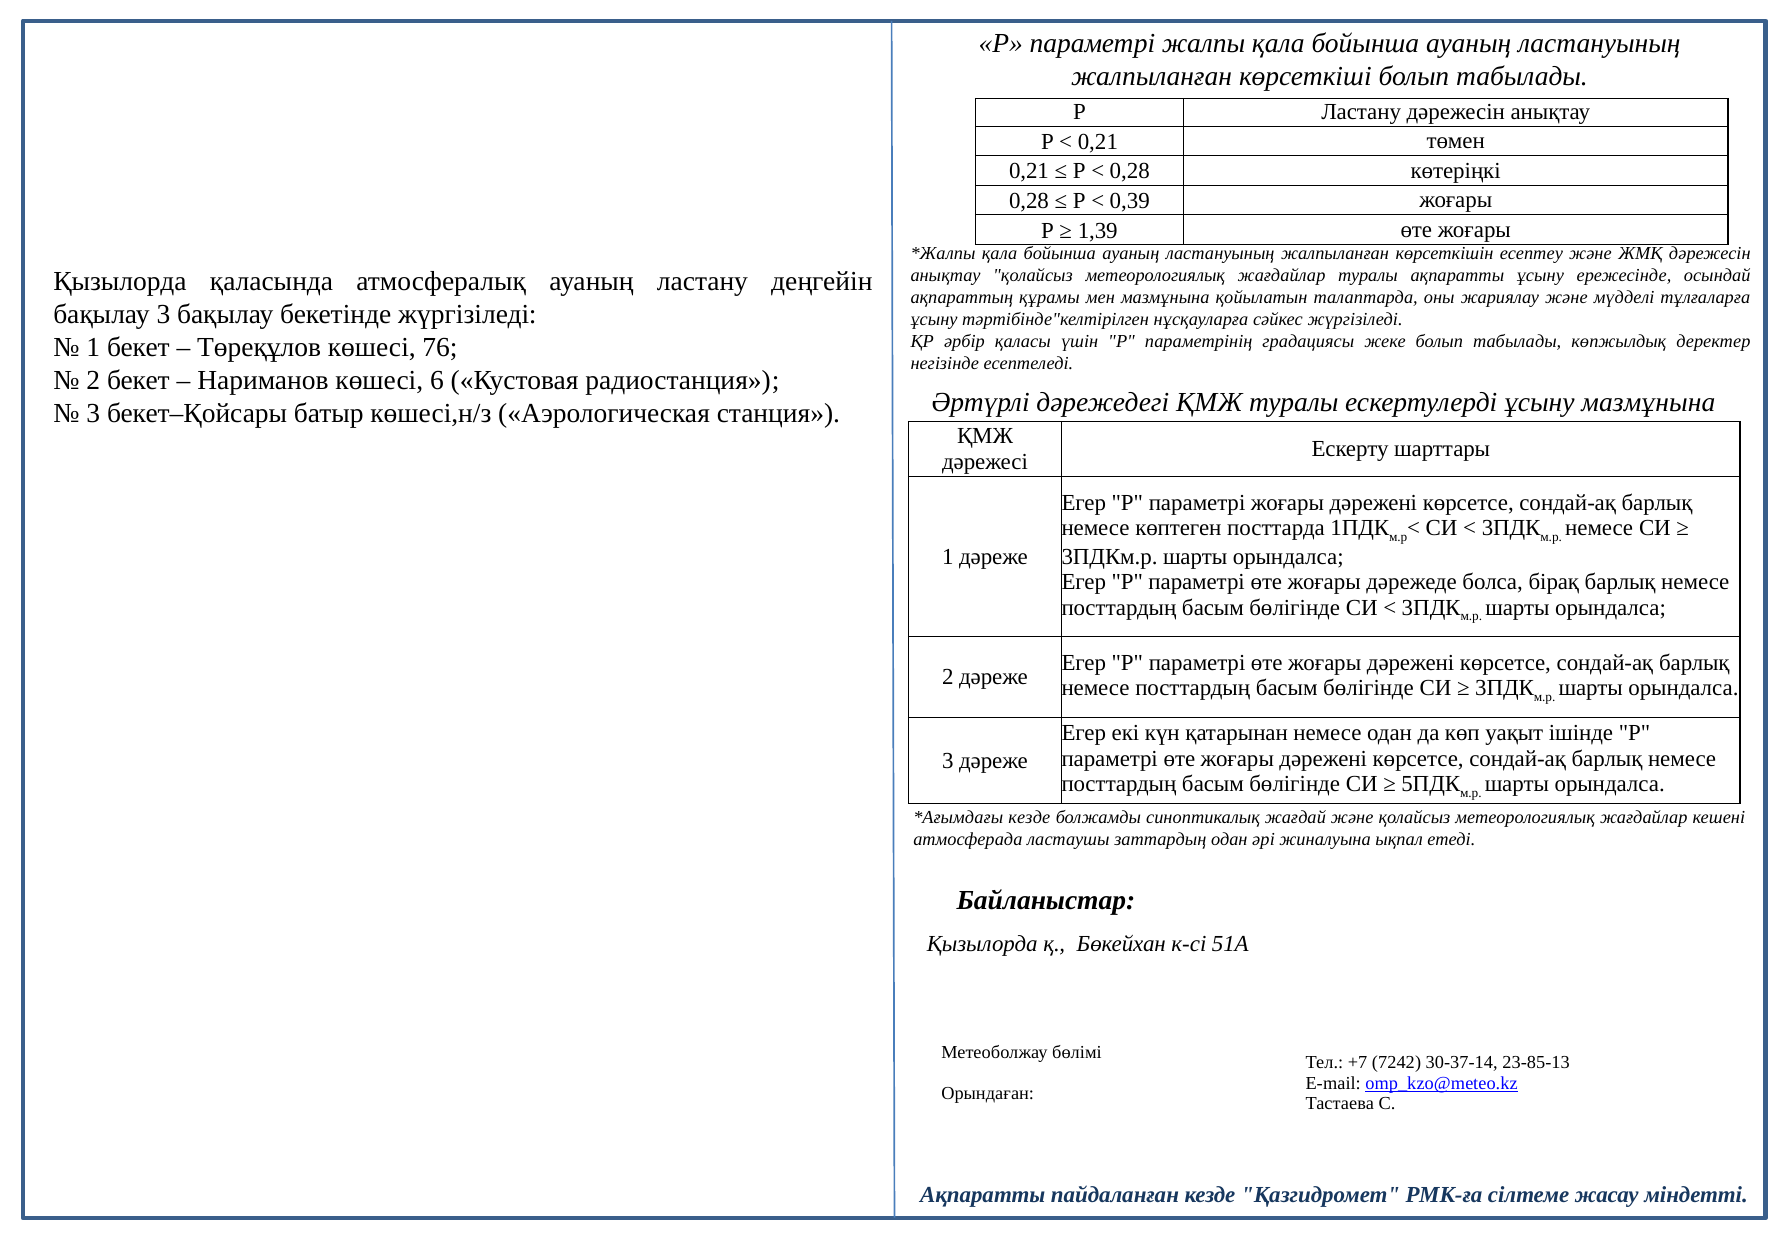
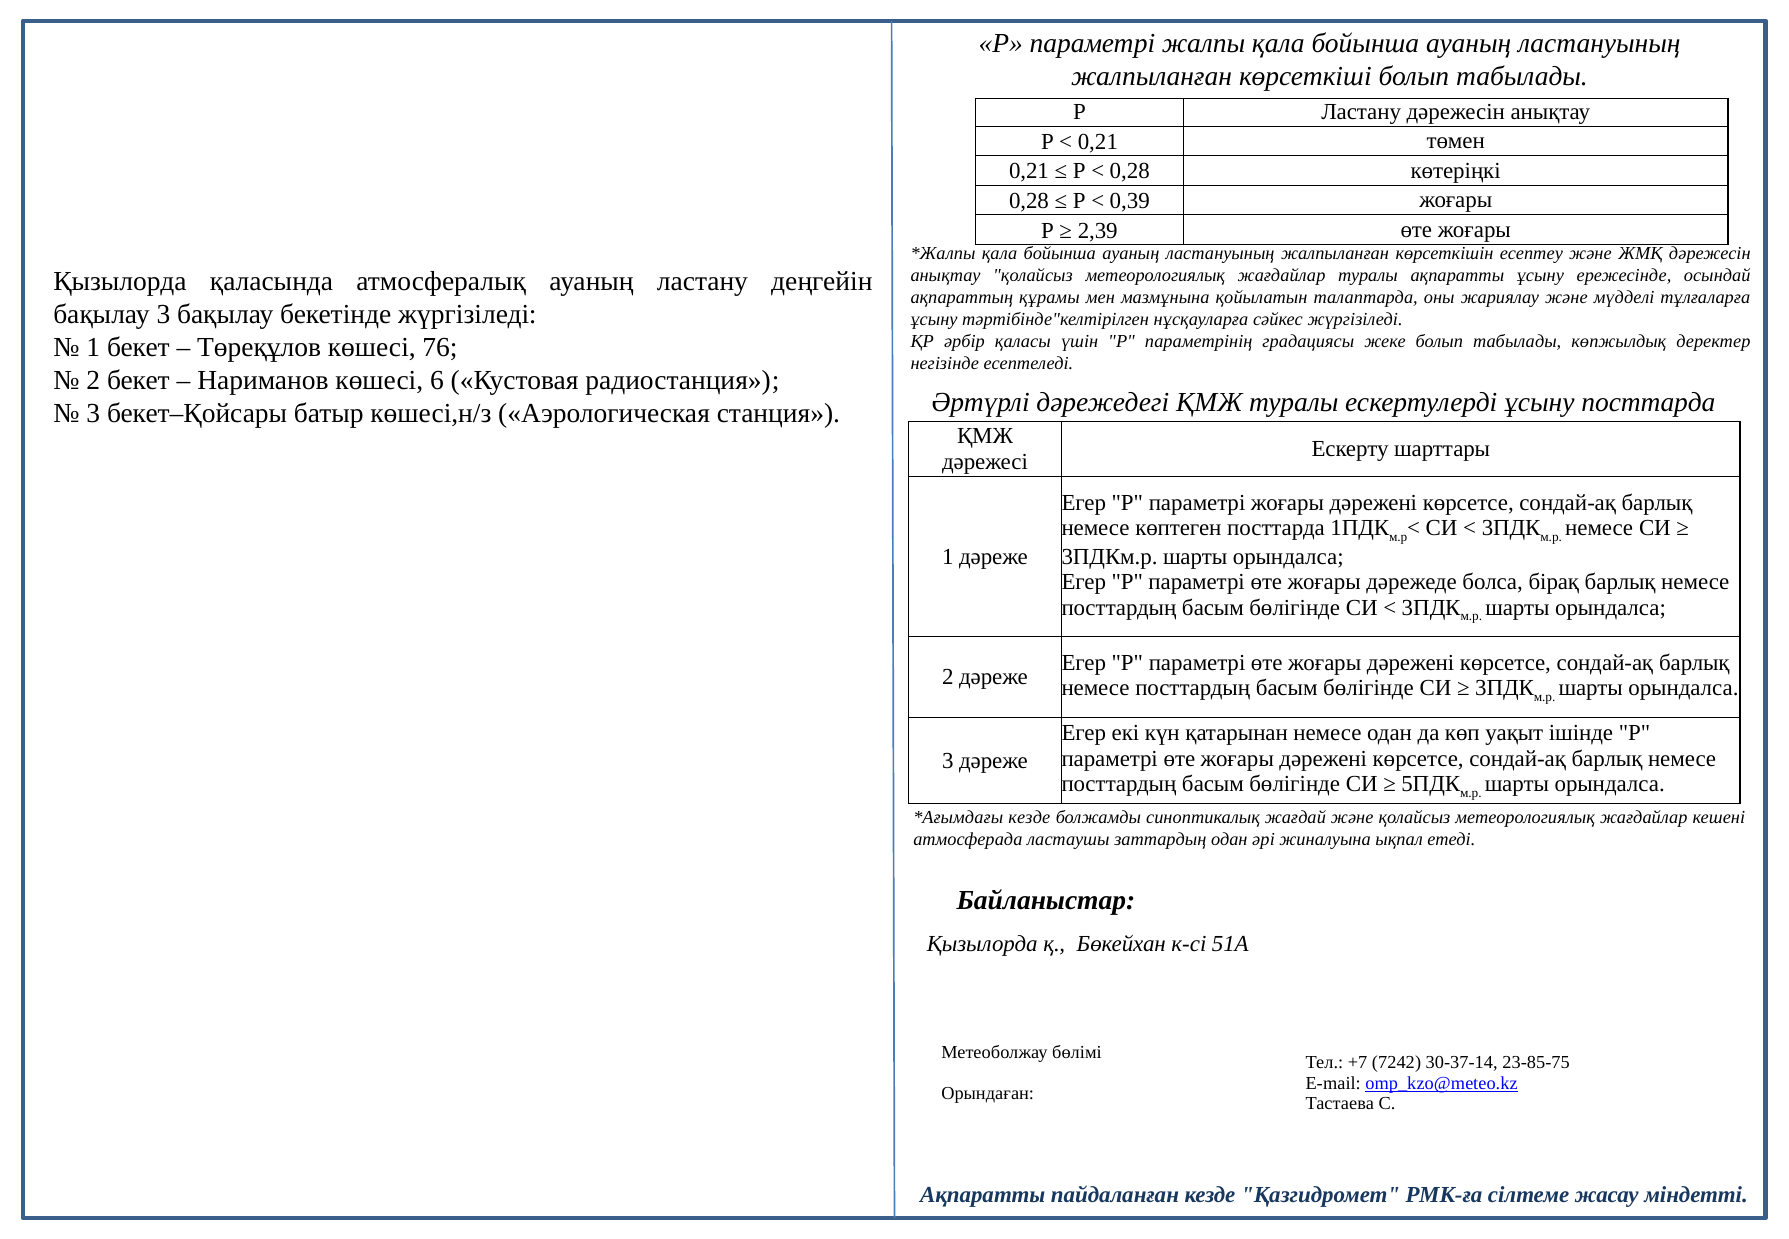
1,39: 1,39 -> 2,39 (1098, 230)
ұсыну мазмұнына: мазмұнына -> посттарда (1648, 403)
23-85-13: 23-85-13 -> 23-85-75 (1536, 1062)
